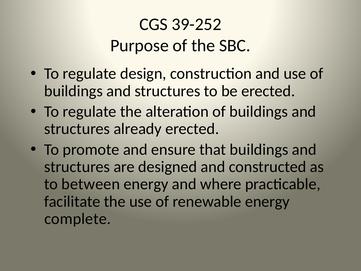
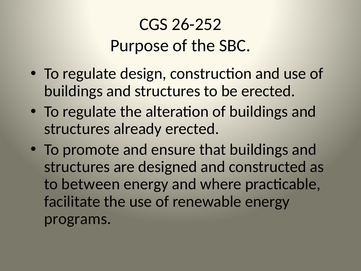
39-252: 39-252 -> 26-252 (197, 24)
complete: complete -> programs (78, 219)
